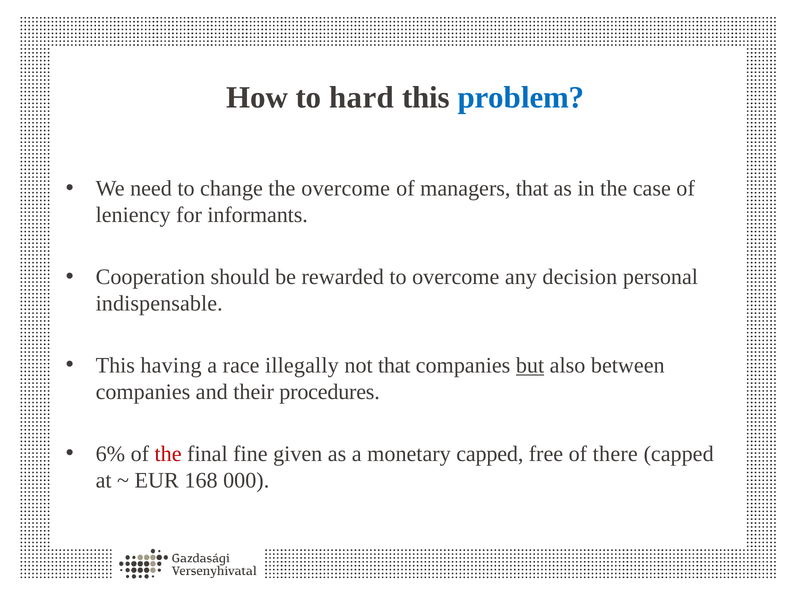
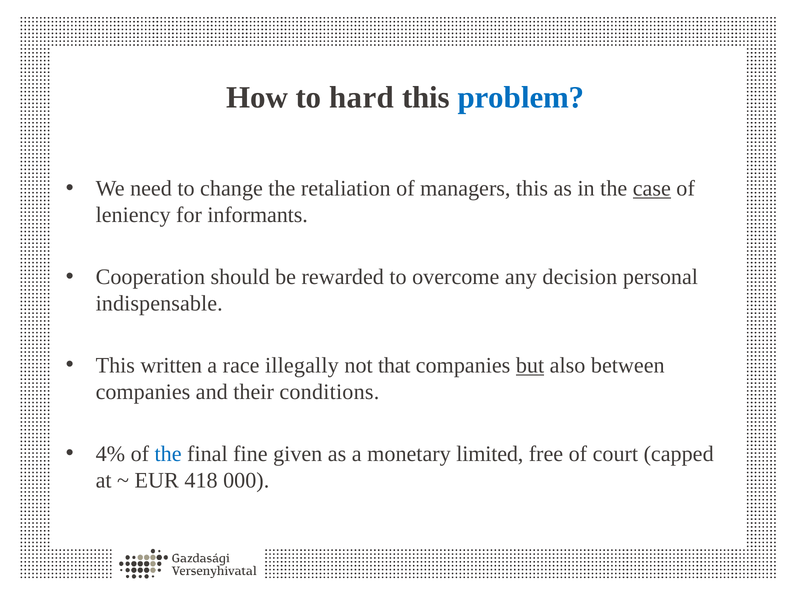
the overcome: overcome -> retaliation (346, 189)
managers that: that -> this (532, 189)
case underline: none -> present (652, 189)
having: having -> written (171, 365)
procedures: procedures -> conditions (329, 392)
6%: 6% -> 4% (110, 454)
the colour: red -> blue (168, 454)
monetary capped: capped -> limited (490, 454)
there: there -> court (615, 454)
168: 168 -> 418 (201, 480)
